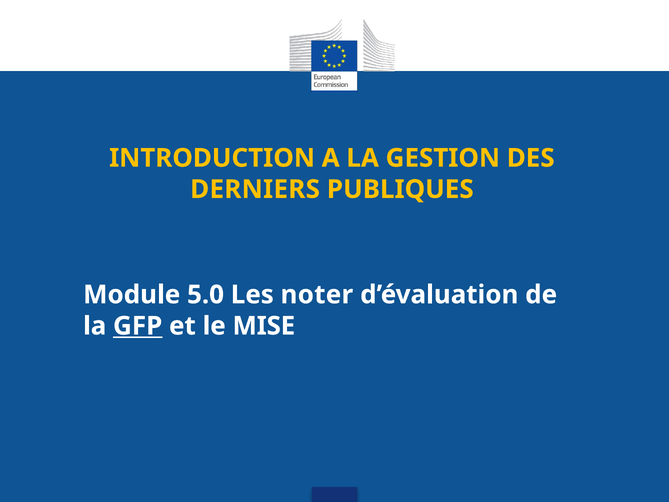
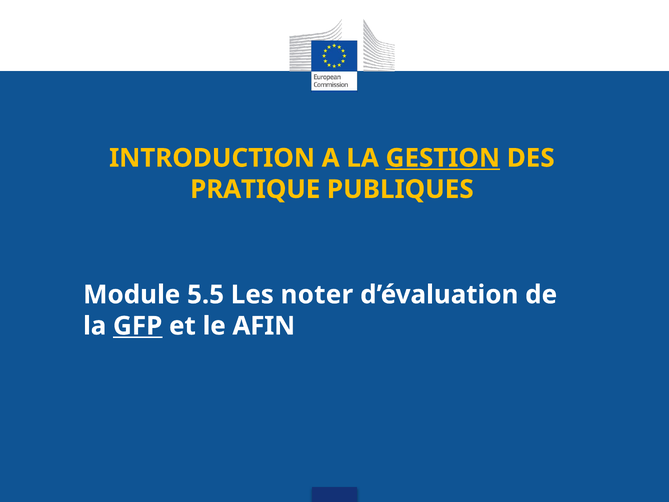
GESTION underline: none -> present (443, 158)
DERNIERS: DERNIERS -> PRATIQUE (255, 189)
5.0: 5.0 -> 5.5 (206, 295)
MISE: MISE -> AFIN (264, 326)
